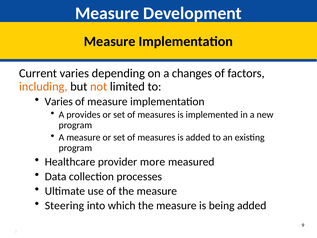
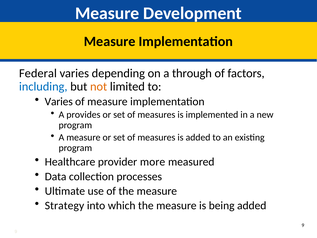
Current: Current -> Federal (38, 73)
changes: changes -> through (192, 73)
including colour: orange -> blue (43, 87)
Steering: Steering -> Strategy (64, 205)
